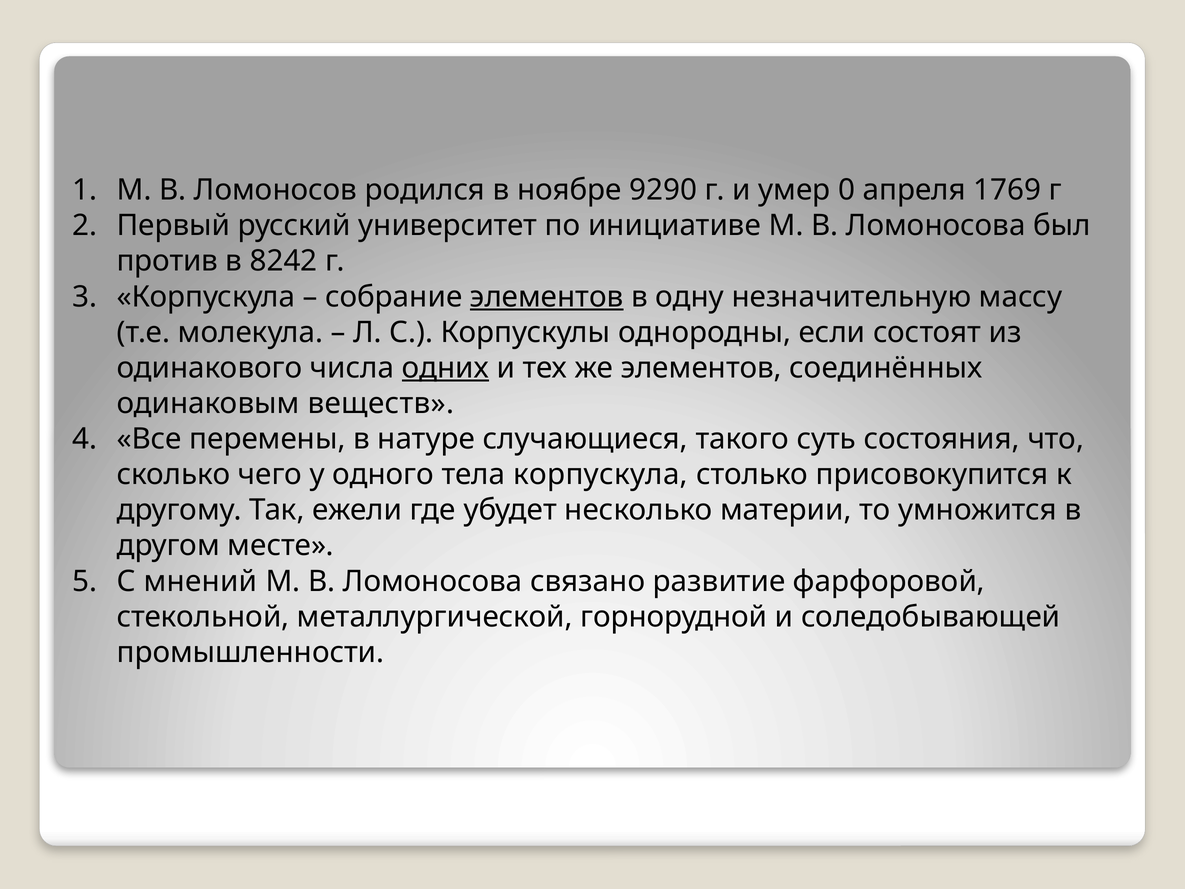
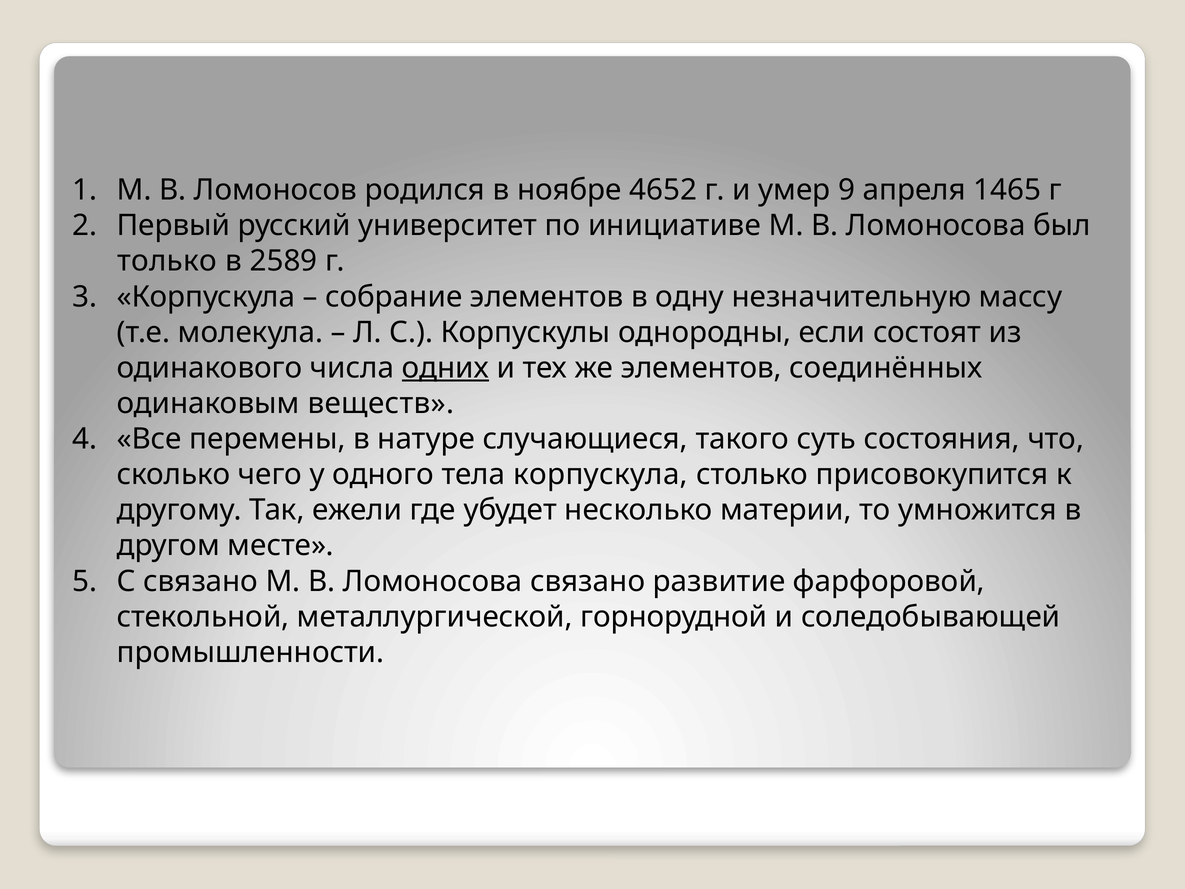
9290: 9290 -> 4652 (663, 190)
0: 0 -> 9 (847, 190)
1769: 1769 -> 1465 (1007, 190)
против: против -> только (167, 261)
8242: 8242 -> 2589 (284, 261)
элементов underline: present -> none (547, 297)
С мнений: мнений -> связано (201, 581)
